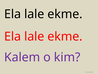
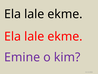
Kalem: Kalem -> Emine (22, 57)
